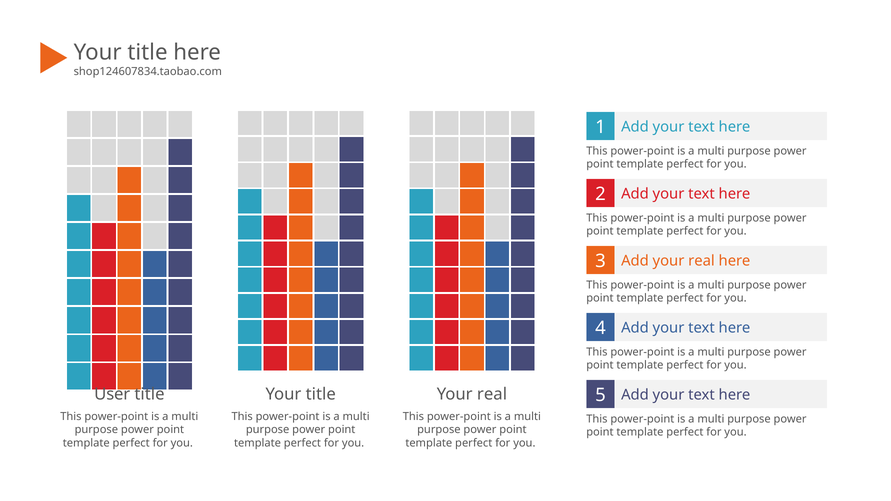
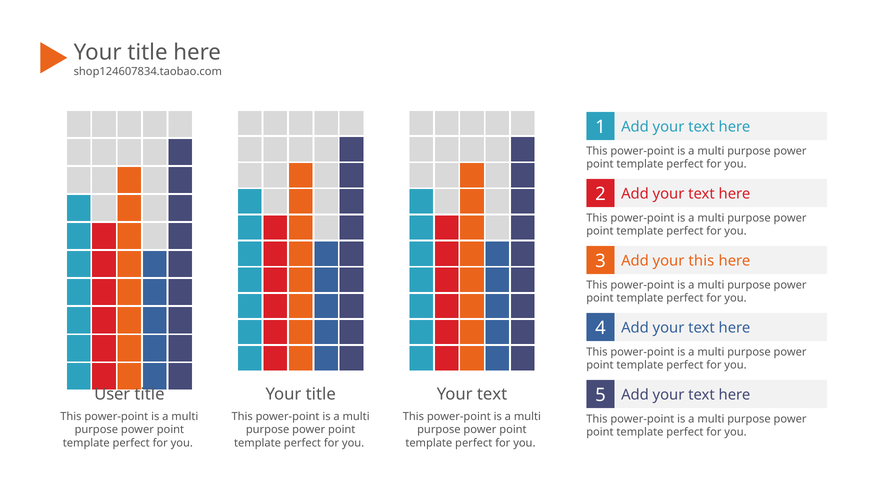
Add your real: real -> this (701, 261)
real: real -> text (492, 395)
